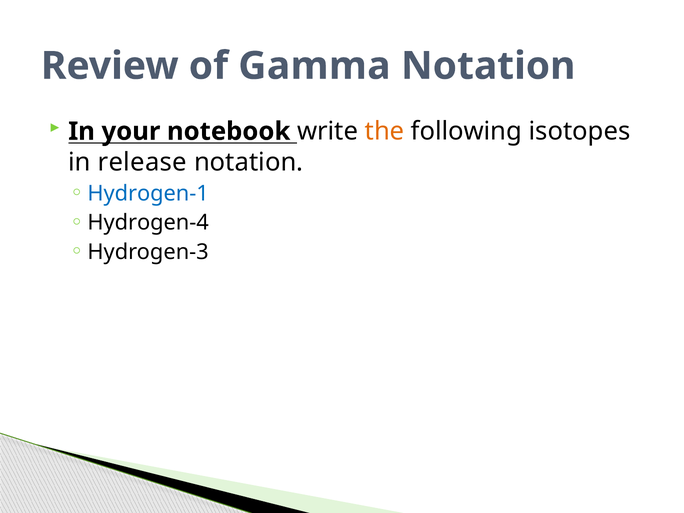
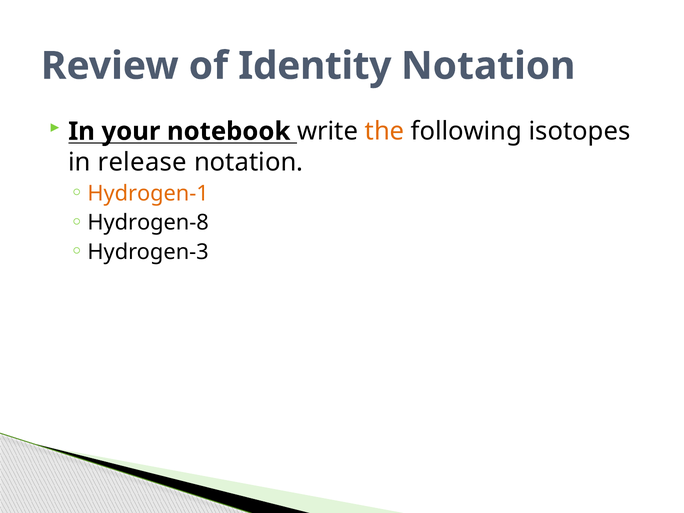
Gamma: Gamma -> Identity (315, 66)
Hydrogen-1 colour: blue -> orange (148, 193)
Hydrogen-4: Hydrogen-4 -> Hydrogen-8 (148, 223)
